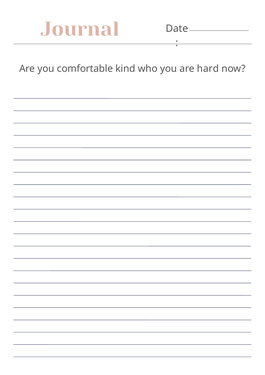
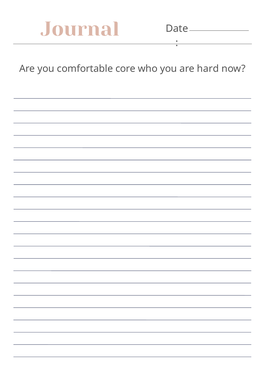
kind: kind -> core (125, 69)
